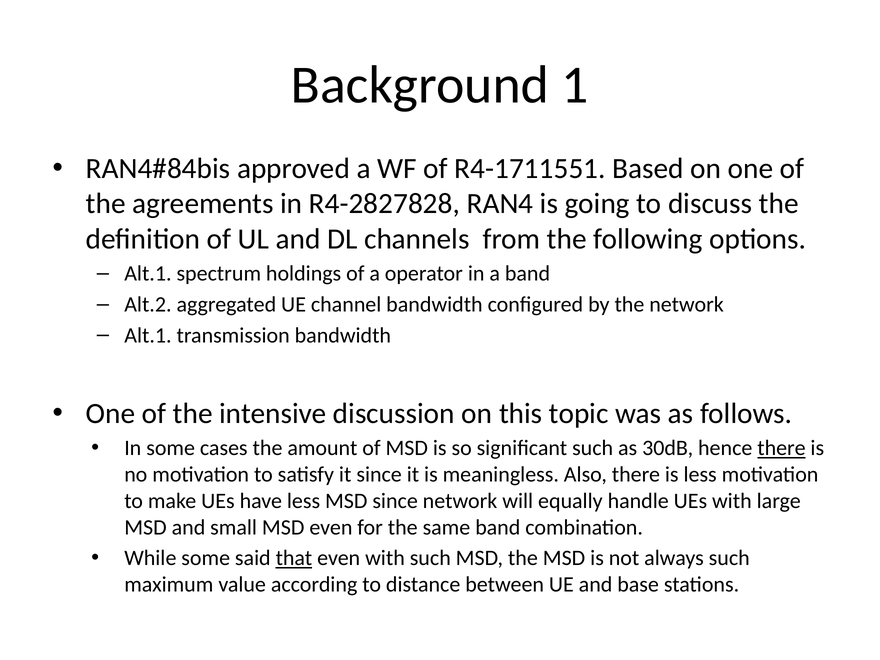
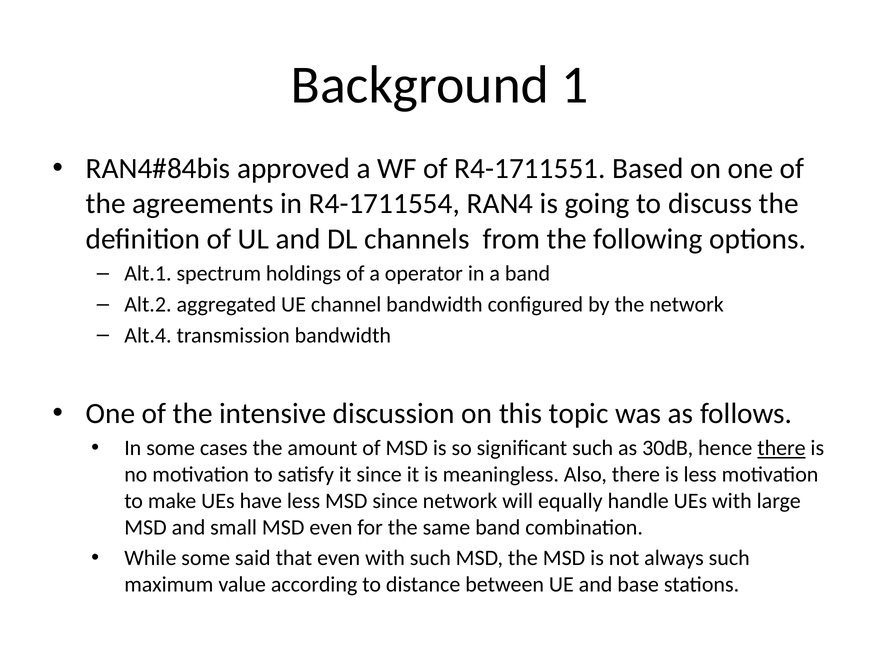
R4-2827828: R4-2827828 -> R4-1711554 (384, 204)
Alt.1: Alt.1 -> Alt.4 (148, 335)
that underline: present -> none (294, 558)
